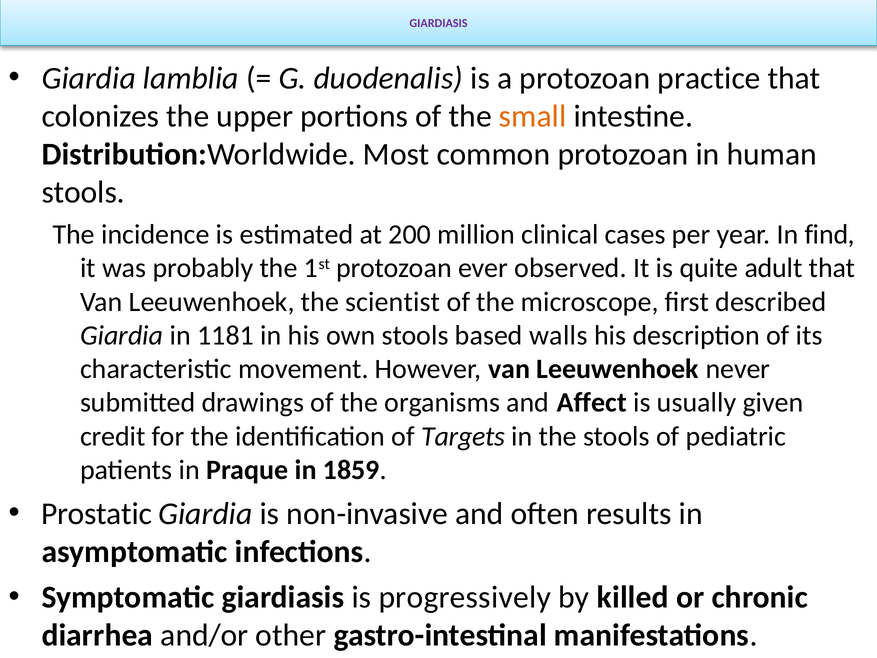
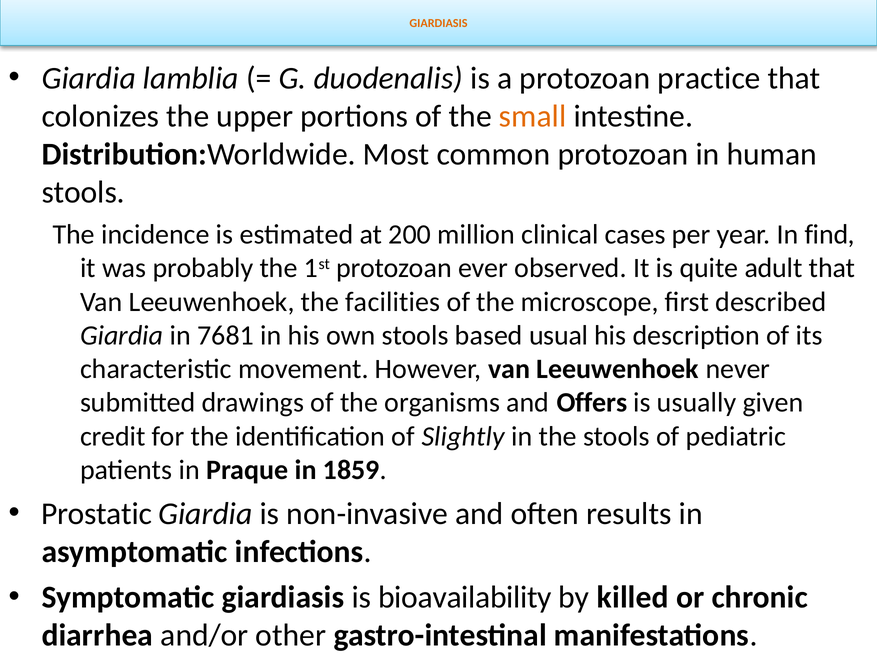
GIARDIASIS colour: purple -> orange (439, 23)
scientist: scientist -> facilities (393, 302)
1181: 1181 -> 7681 (226, 335)
walls: walls -> usual (559, 335)
Affect: Affect -> Offers (592, 402)
Targets: Targets -> Slightly (463, 436)
progressively: progressively -> bioavailability (465, 597)
